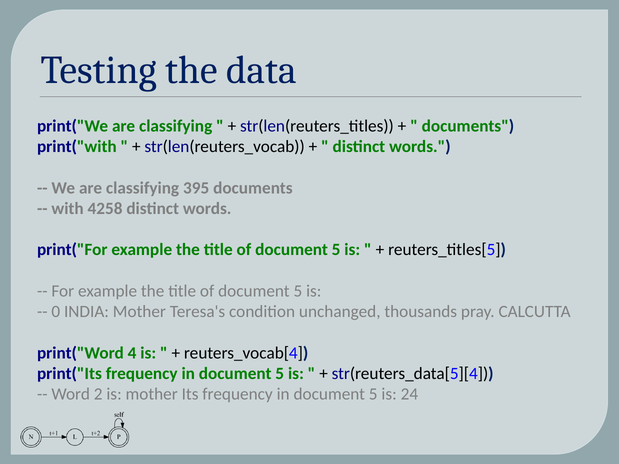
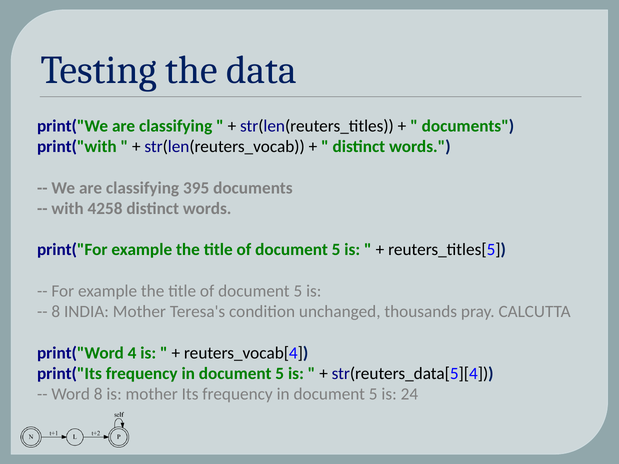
0: 0 -> 8 (56, 312)
Word 2: 2 -> 8 (98, 394)
